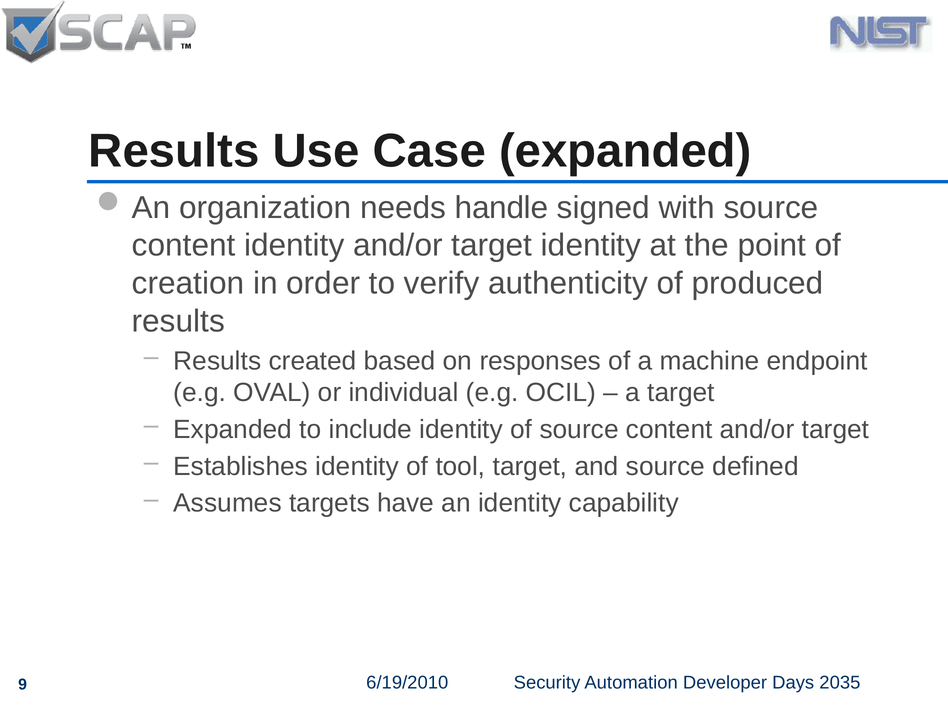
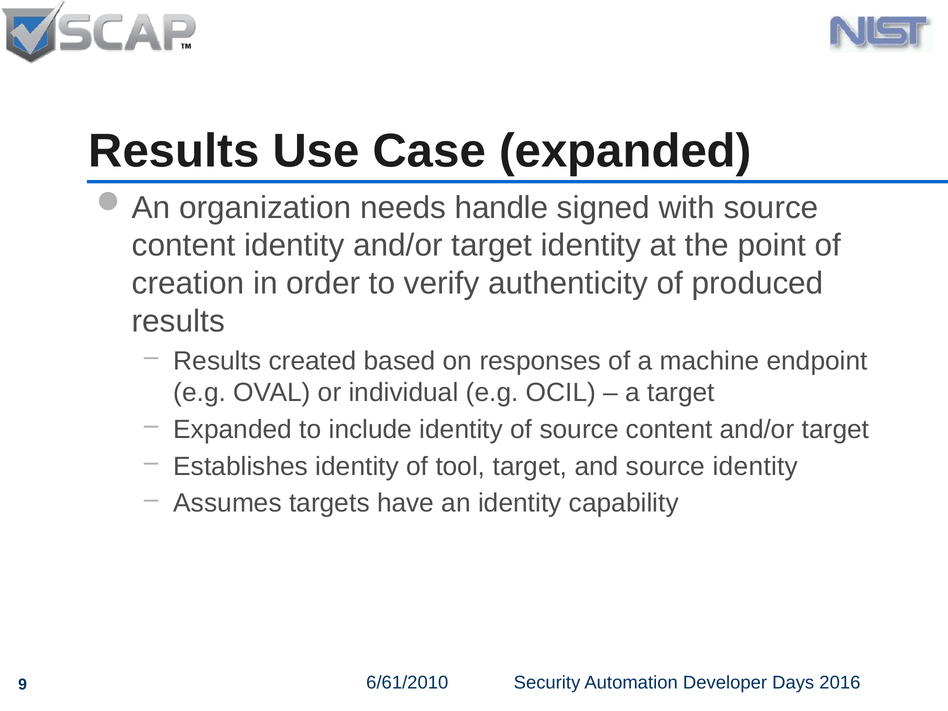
source defined: defined -> identity (755, 466)
6/19/2010: 6/19/2010 -> 6/61/2010 (407, 682)
2035: 2035 -> 2016 (840, 682)
